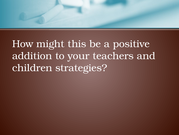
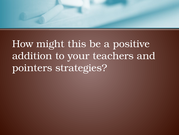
children: children -> pointers (32, 68)
